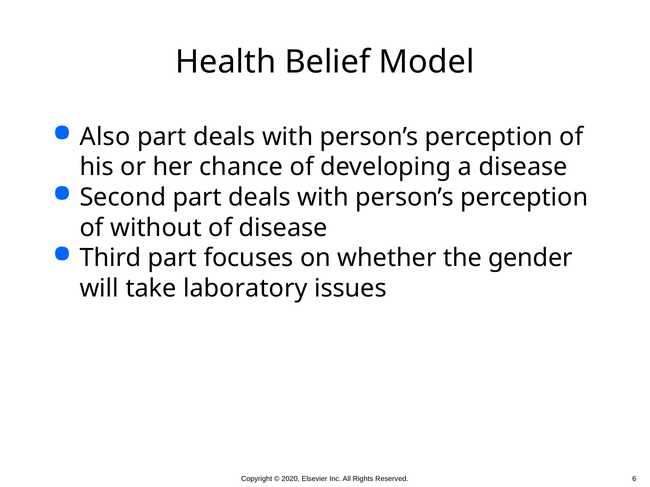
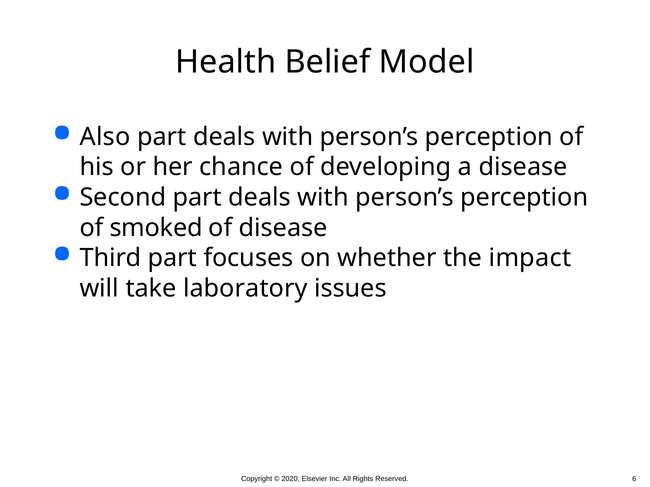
without: without -> smoked (156, 228)
gender: gender -> impact (530, 258)
